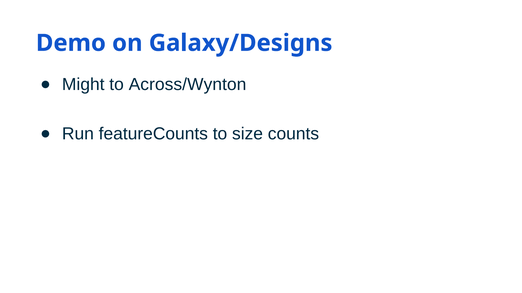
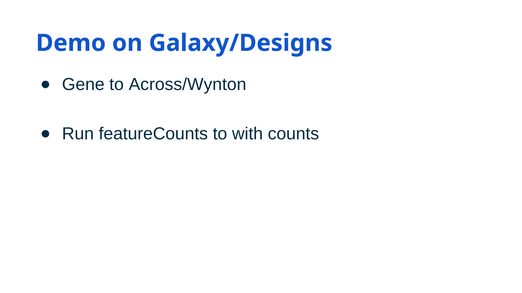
Might: Might -> Gene (83, 85)
size: size -> with (248, 134)
